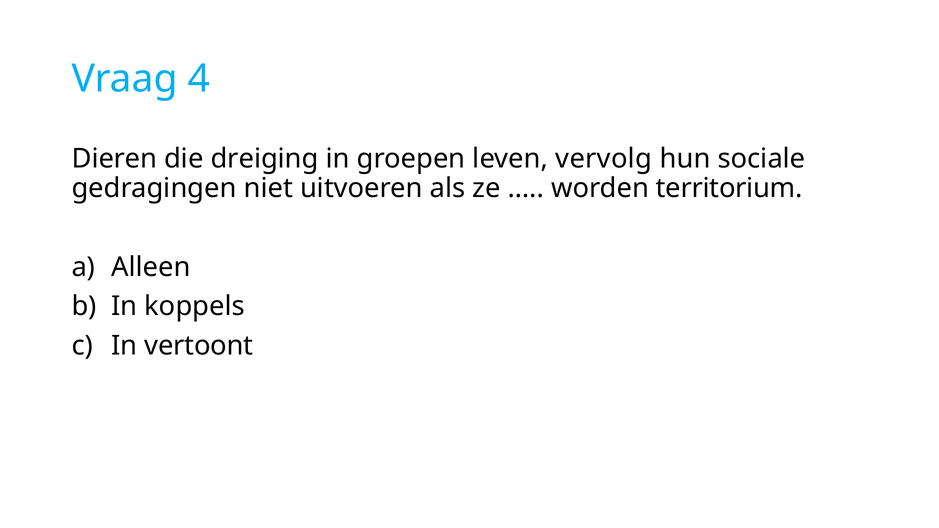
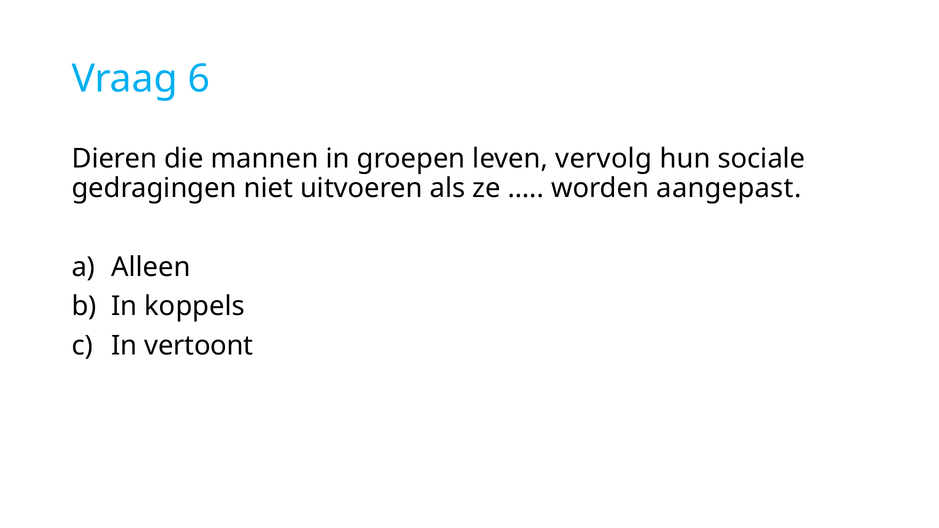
4: 4 -> 6 (199, 79)
dreiging: dreiging -> mannen (265, 159)
territorium: territorium -> aangepast (729, 188)
